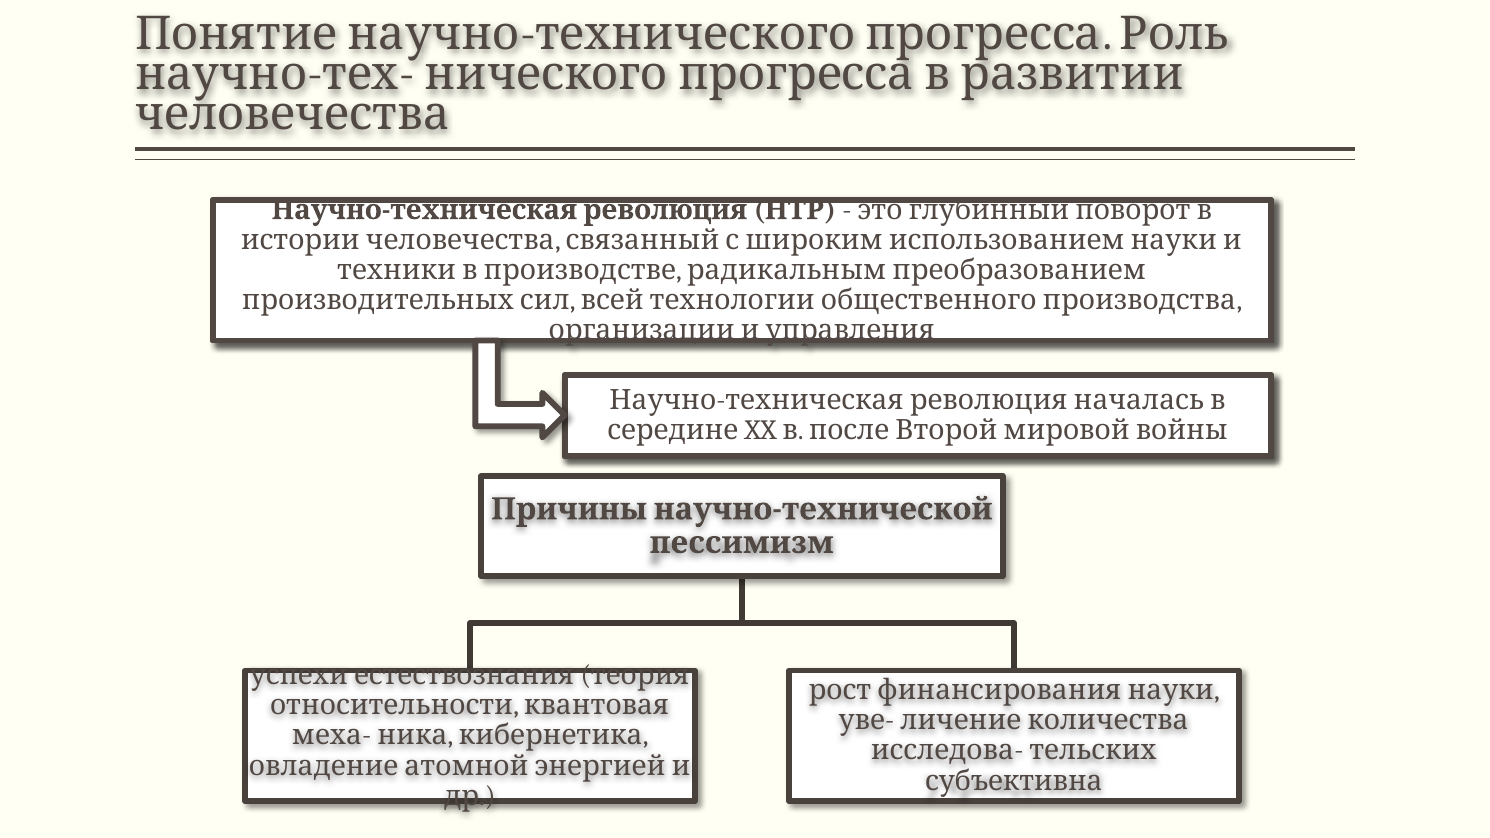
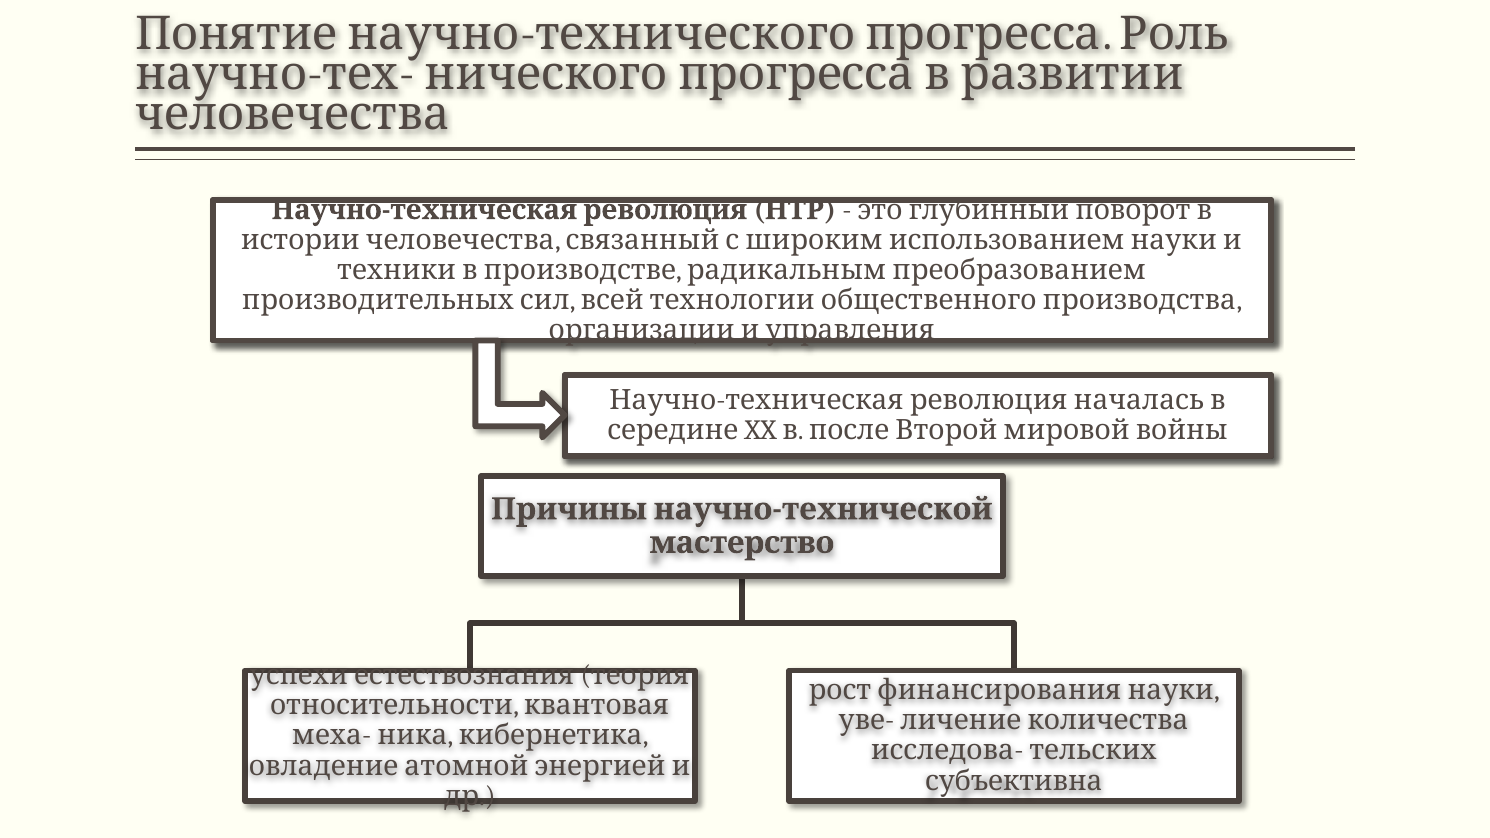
пессимизм: пессимизм -> мастерство (742, 543)
